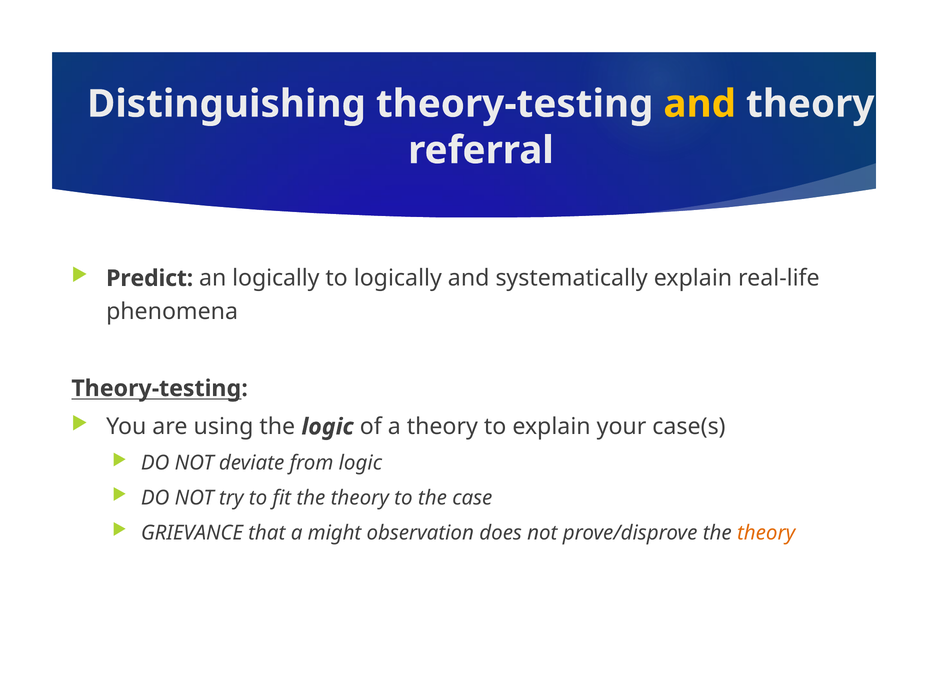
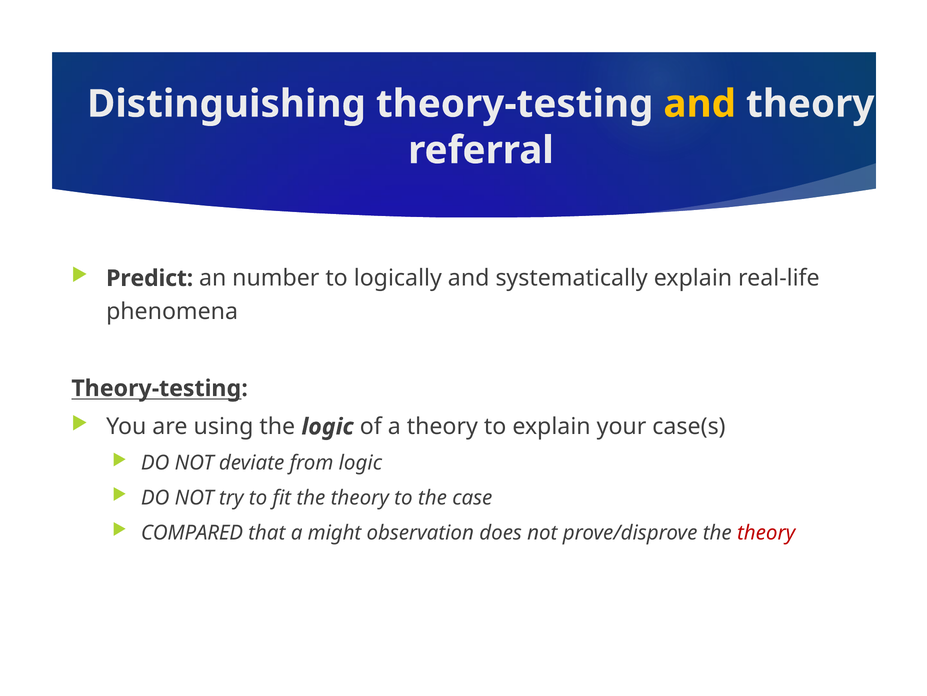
an logically: logically -> number (276, 278)
GRIEVANCE: GRIEVANCE -> COMPARED (192, 532)
theory colour: orange -> red (766, 532)
